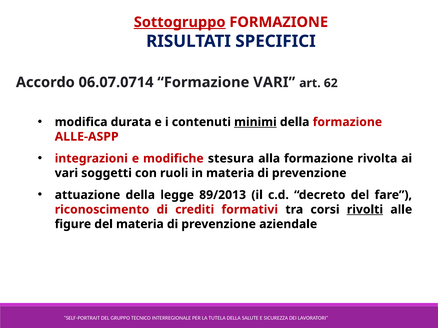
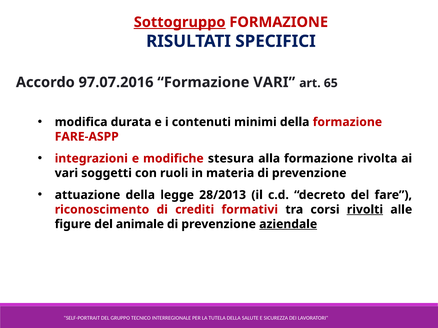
06.07.0714: 06.07.0714 -> 97.07.2016 (116, 82)
62: 62 -> 65 (331, 83)
minimi underline: present -> none (255, 122)
ALLE-ASPP: ALLE-ASPP -> FARE-ASPP (87, 137)
89/2013: 89/2013 -> 28/2013 (223, 195)
del materia: materia -> animale (140, 224)
aziendale underline: none -> present (288, 224)
